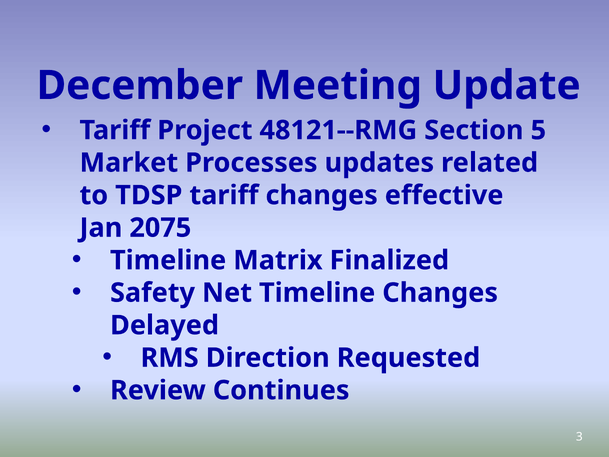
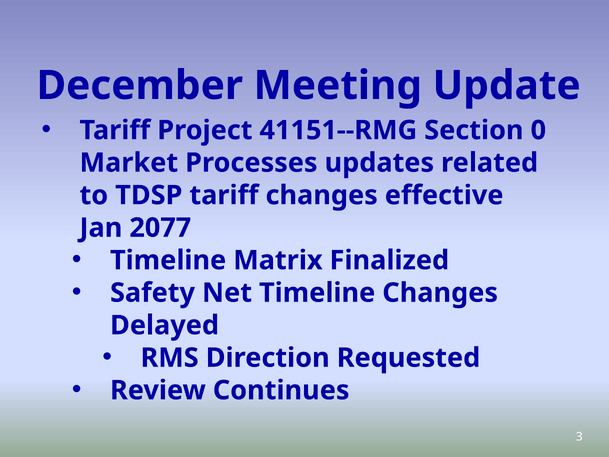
48121--RMG: 48121--RMG -> 41151--RMG (338, 130)
5: 5 -> 0 (538, 130)
2075: 2075 -> 2077 (160, 228)
